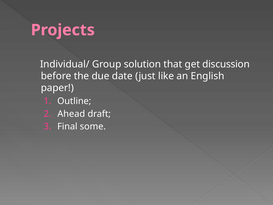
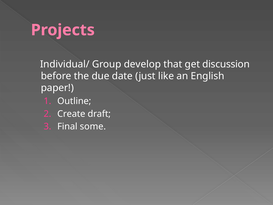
solution: solution -> develop (142, 64)
Ahead: Ahead -> Create (71, 114)
